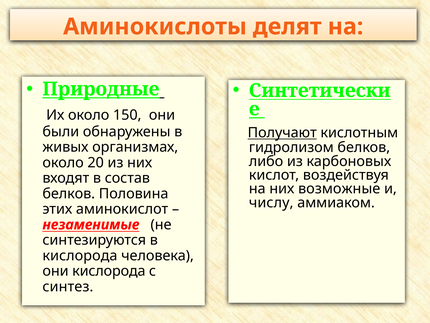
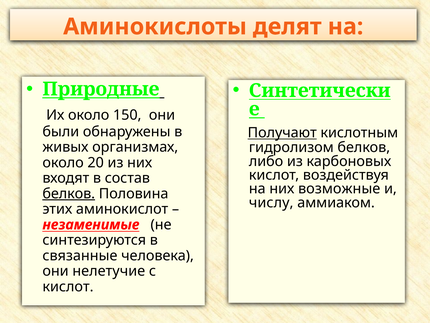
белков underline: none -> present (69, 193)
кислорода: кислорода -> связанные (80, 255)
они кислорода: кислорода -> нелетучие (109, 271)
синтез: синтез -> кислот (68, 286)
